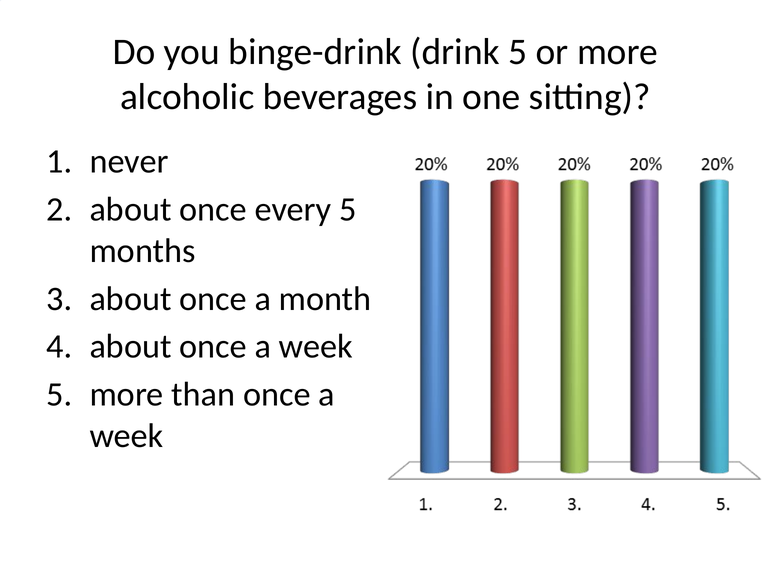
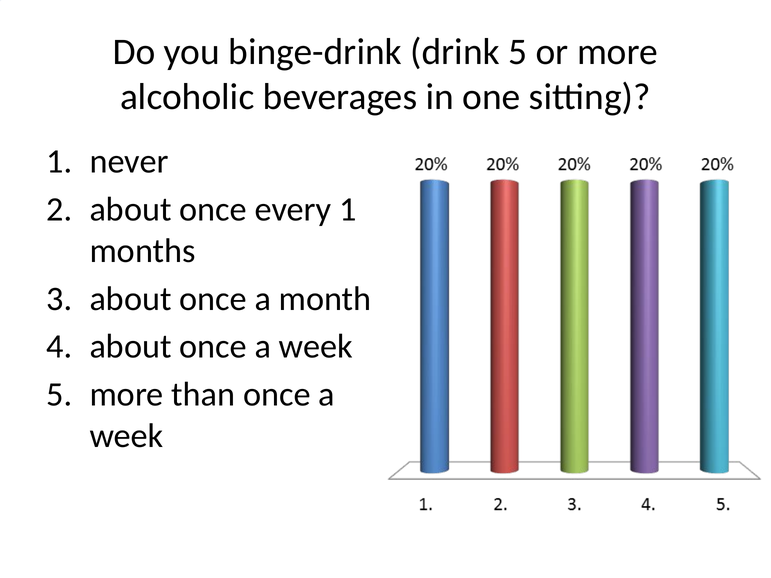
every 5: 5 -> 1 (348, 210)
